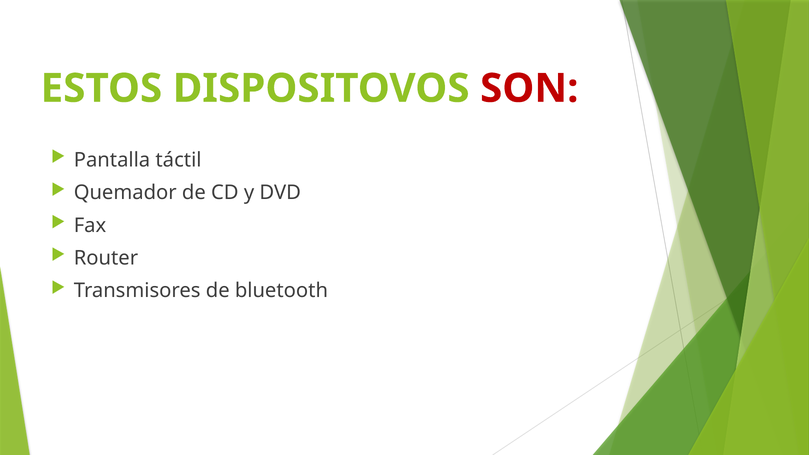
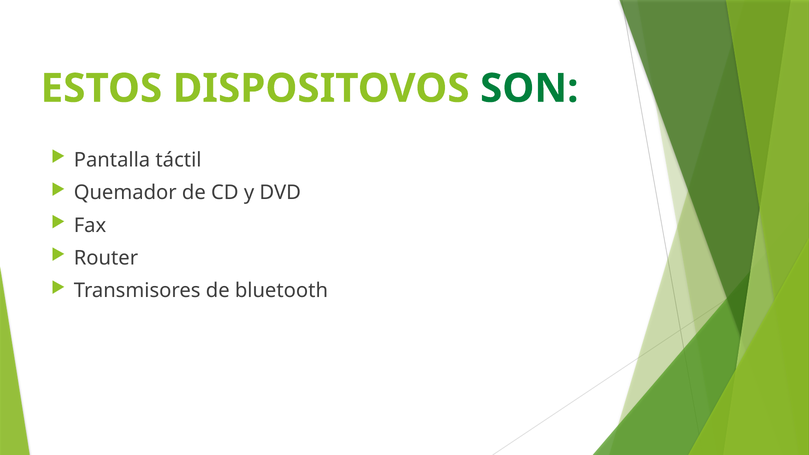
SON colour: red -> green (529, 89)
